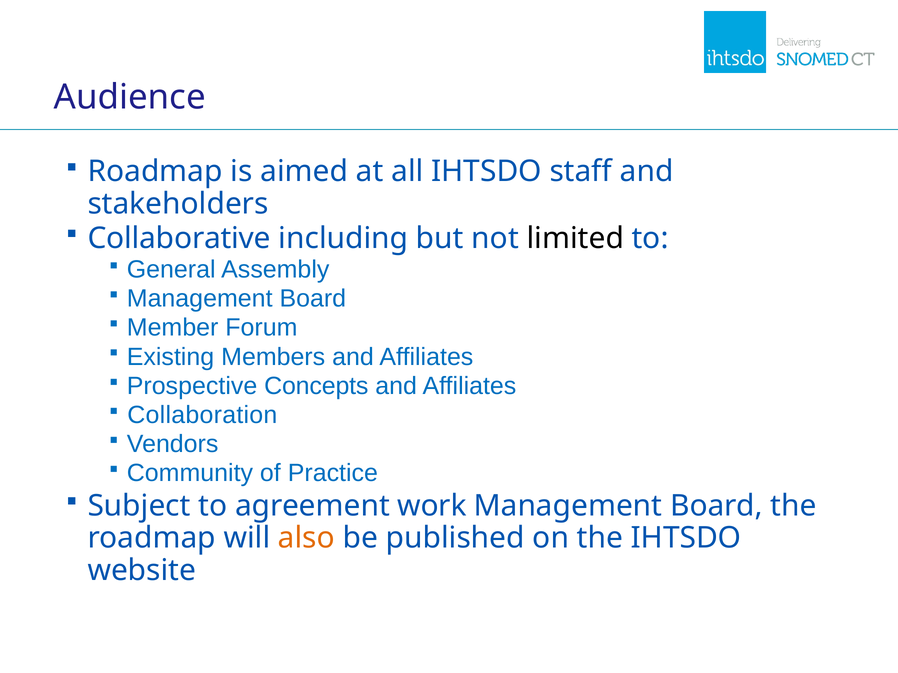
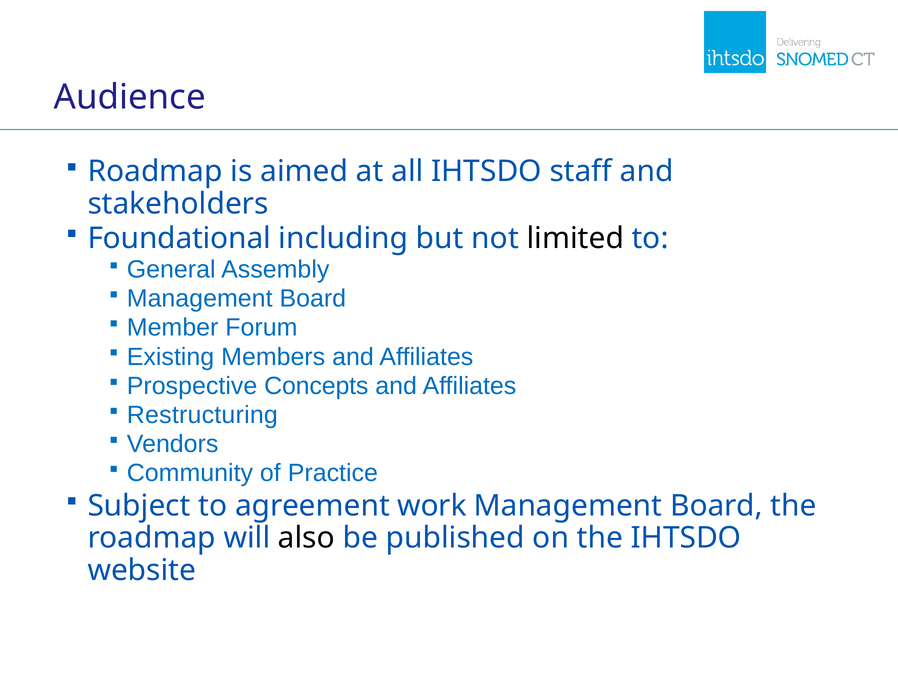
Collaborative: Collaborative -> Foundational (179, 238)
Collaboration: Collaboration -> Restructuring (202, 415)
also colour: orange -> black (306, 538)
